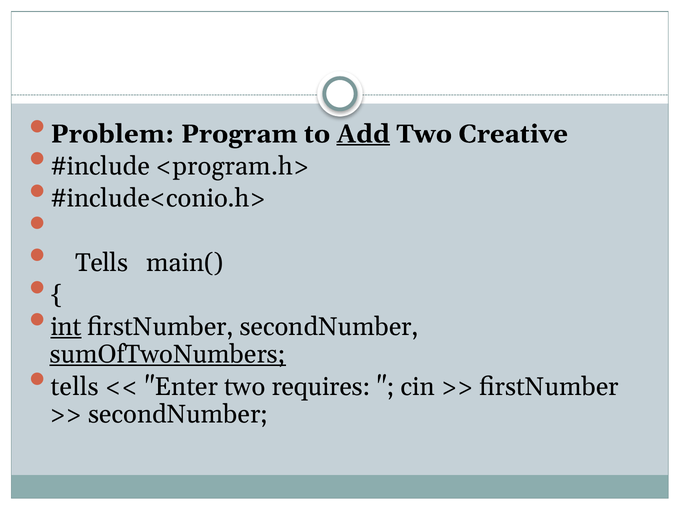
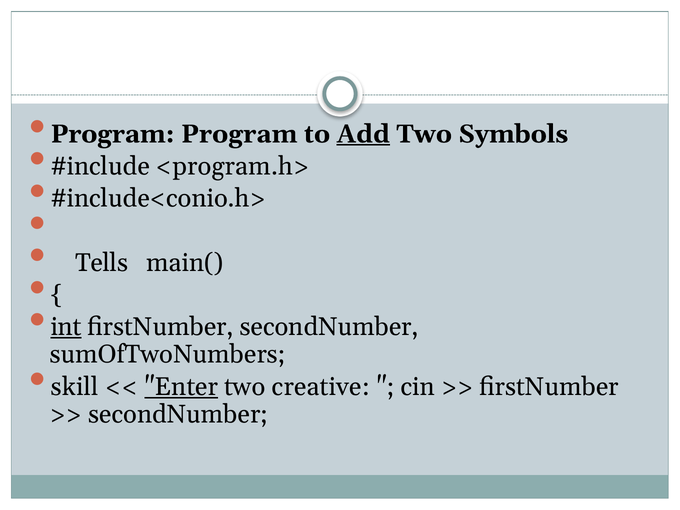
Problem: Problem -> Program (113, 134)
Creative: Creative -> Symbols (513, 134)
sumOfTwoNumbers underline: present -> none (168, 354)
tells: tells -> skill (75, 387)
Enter underline: none -> present (181, 387)
requires: requires -> creative (321, 387)
